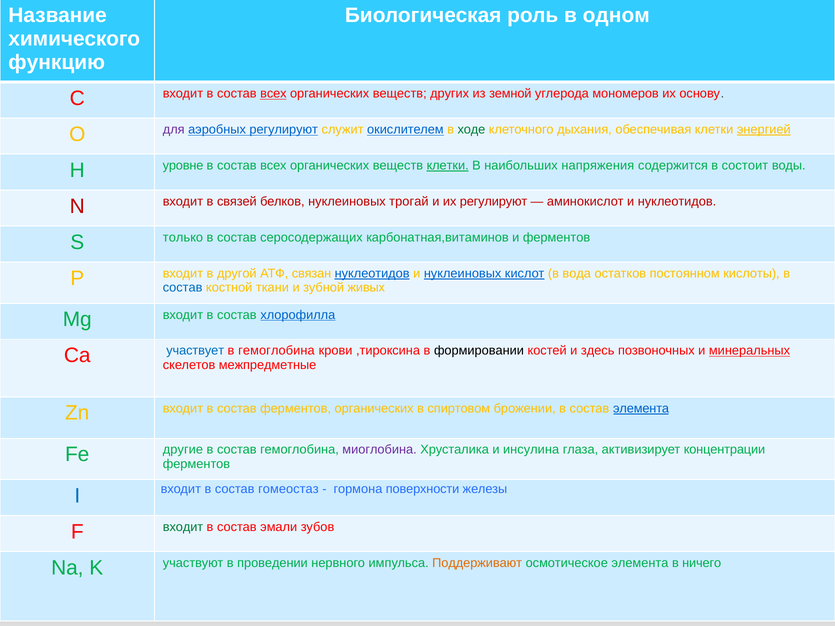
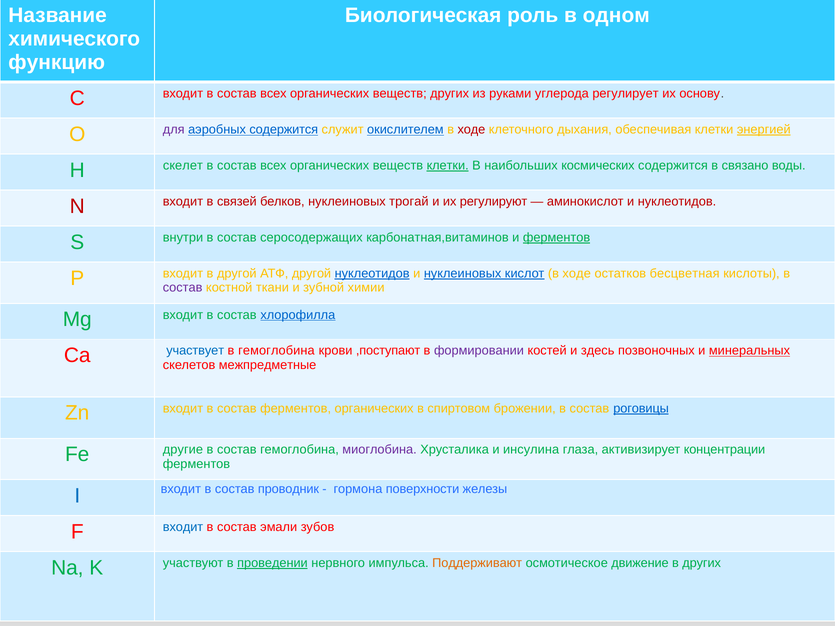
всех underline: present -> none (273, 94)
земной: земной -> руками (510, 94)
мономеров: мономеров -> регулирует (626, 94)
аэробных регулируют: регулируют -> содержится (284, 130)
ходе colour: green -> red (471, 130)
уровне: уровне -> скелет (183, 166)
напряжения: напряжения -> космических (598, 166)
состоит: состоит -> связано (745, 166)
только: только -> внутри (183, 238)
ферментов underline: none -> present (557, 238)
АТФ связан: связан -> другой (312, 274)
кислот в вода: вода -> ходе (577, 274)
постоянном: постоянном -> бесцветная (685, 274)
состав colour: blue -> purple (183, 288)
живых: живых -> химии (366, 288)
,тироксина: ,тироксина -> ,поступают (388, 351)
формировании colour: black -> purple (479, 351)
состав элемента: элемента -> роговицы (641, 409)
гомеостаз: гомеостаз -> проводник (288, 489)
входит colour: green -> blue (183, 527)
проведении underline: none -> present (272, 563)
осмотическое элемента: элемента -> движение (640, 563)
в ничего: ничего -> других (702, 563)
